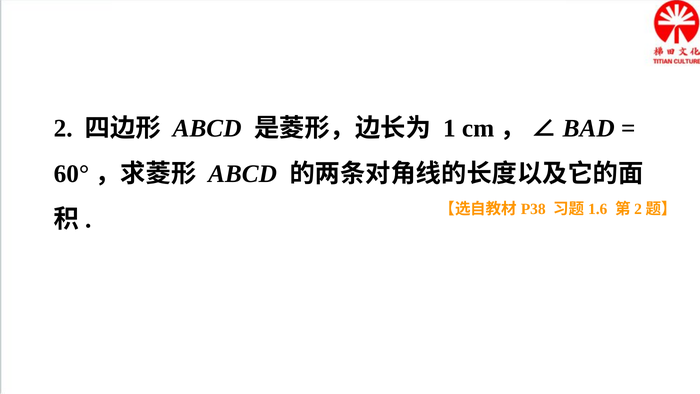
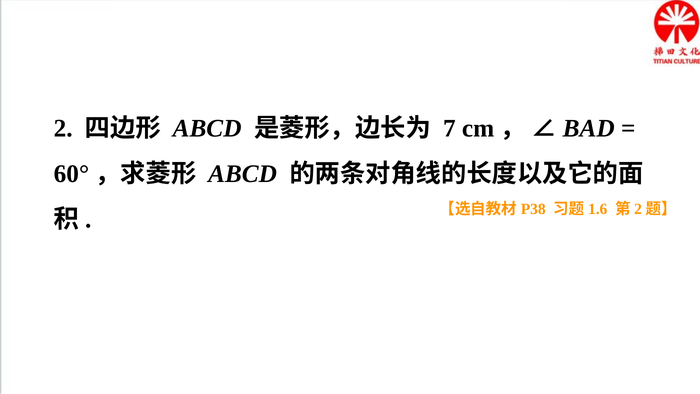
1: 1 -> 7 (449, 128)
